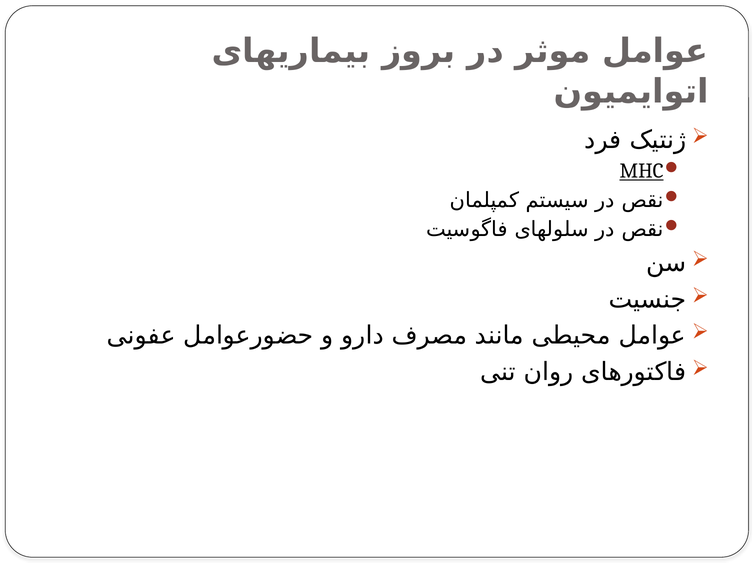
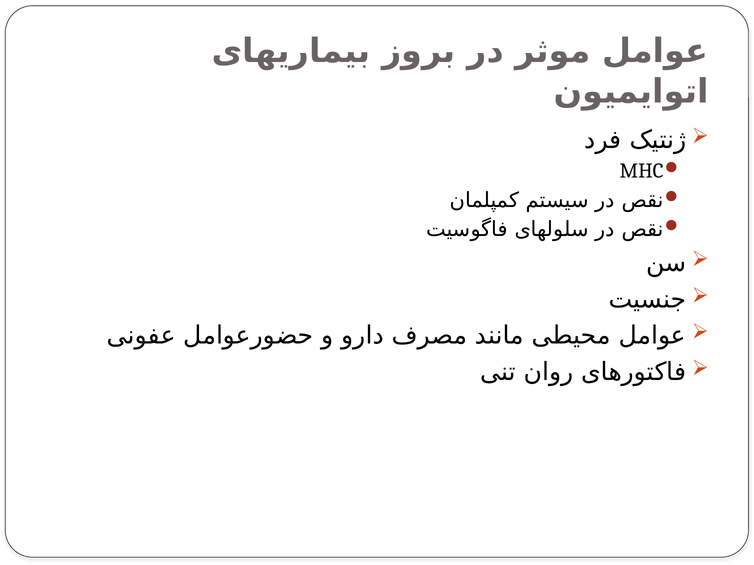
MHC underline: present -> none (642, 171)
